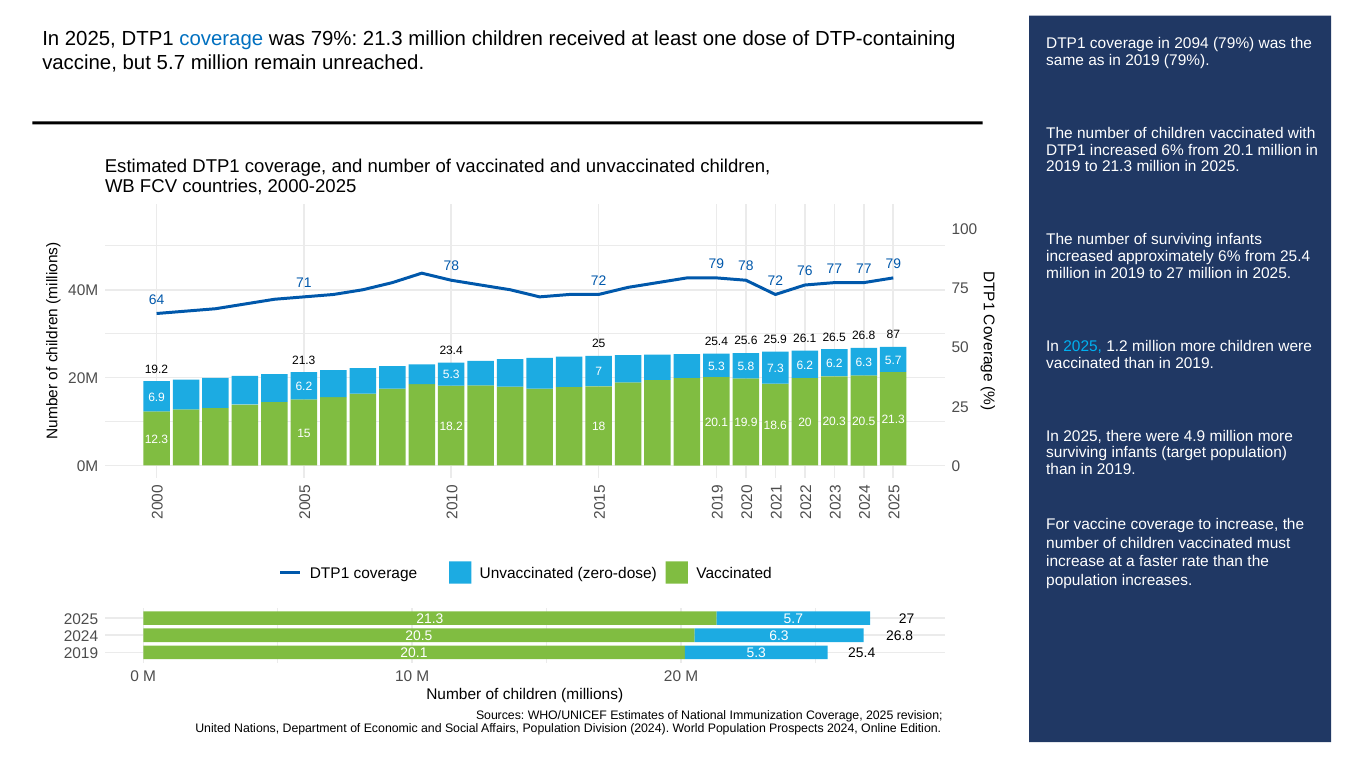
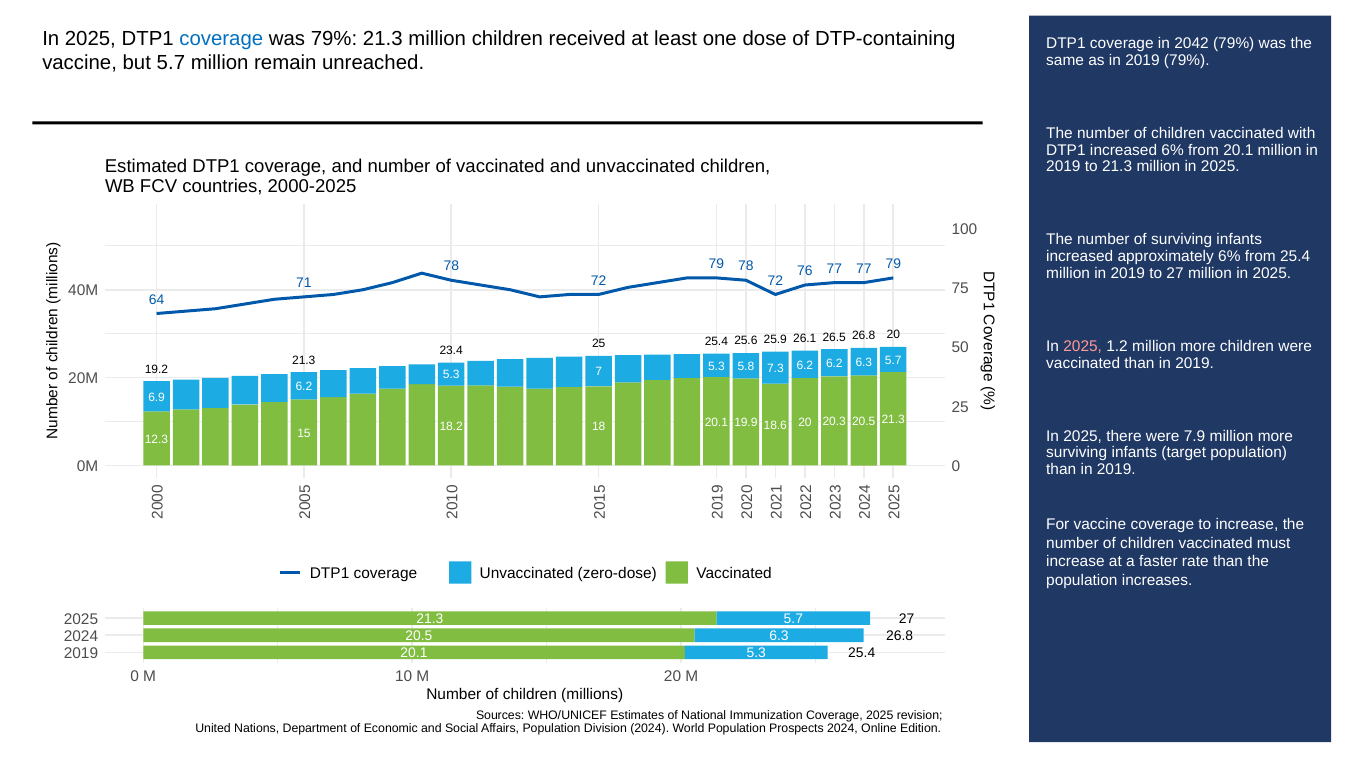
2094: 2094 -> 2042 (1192, 44)
26.8 87: 87 -> 20 (893, 335)
2025 colour: light blue -> pink (1083, 346)
4.9: 4.9 -> 7.9 (1195, 436)
